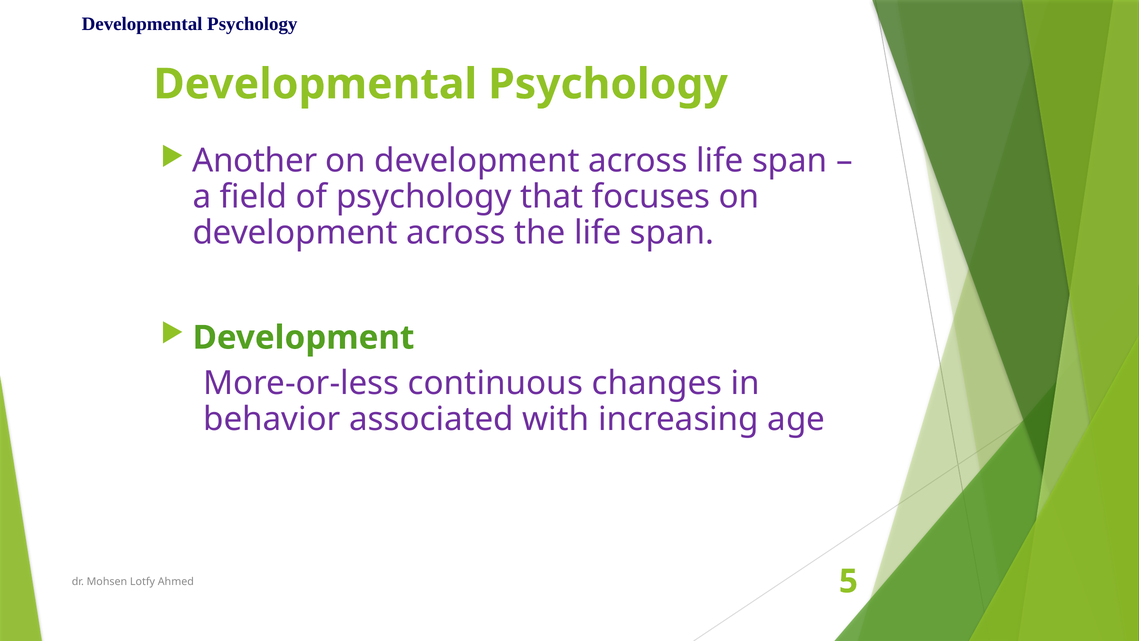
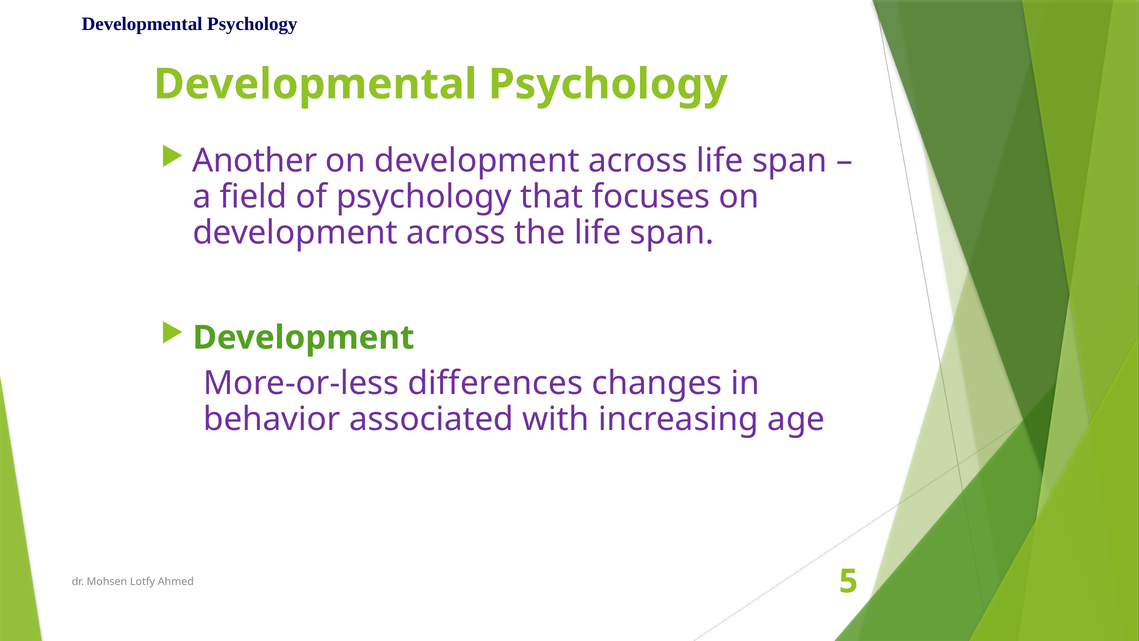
continuous: continuous -> differences (495, 383)
